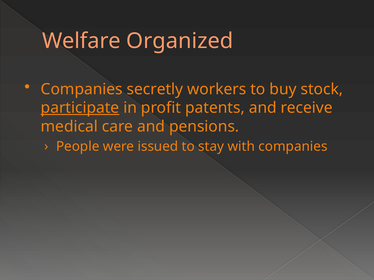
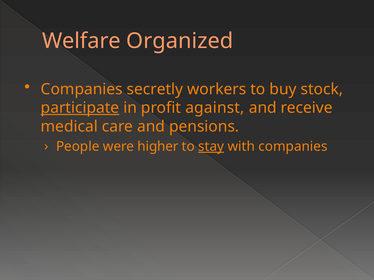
patents: patents -> against (215, 108)
issued: issued -> higher (158, 147)
stay underline: none -> present (211, 147)
